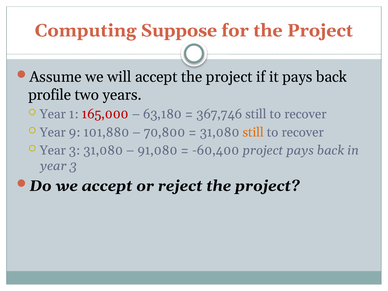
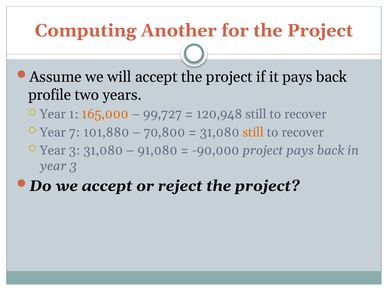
Suppose: Suppose -> Another (179, 31)
165,000 colour: red -> orange (105, 114)
63,180: 63,180 -> 99,727 (162, 114)
367,746: 367,746 -> 120,948 (219, 114)
9: 9 -> 7 (75, 132)
-60,400: -60,400 -> -90,000 (216, 150)
